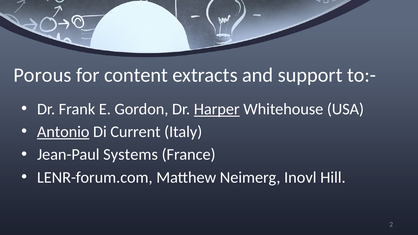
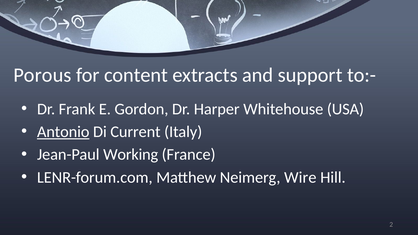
Harper underline: present -> none (217, 109)
Systems: Systems -> Working (131, 155)
Inovl: Inovl -> Wire (300, 177)
